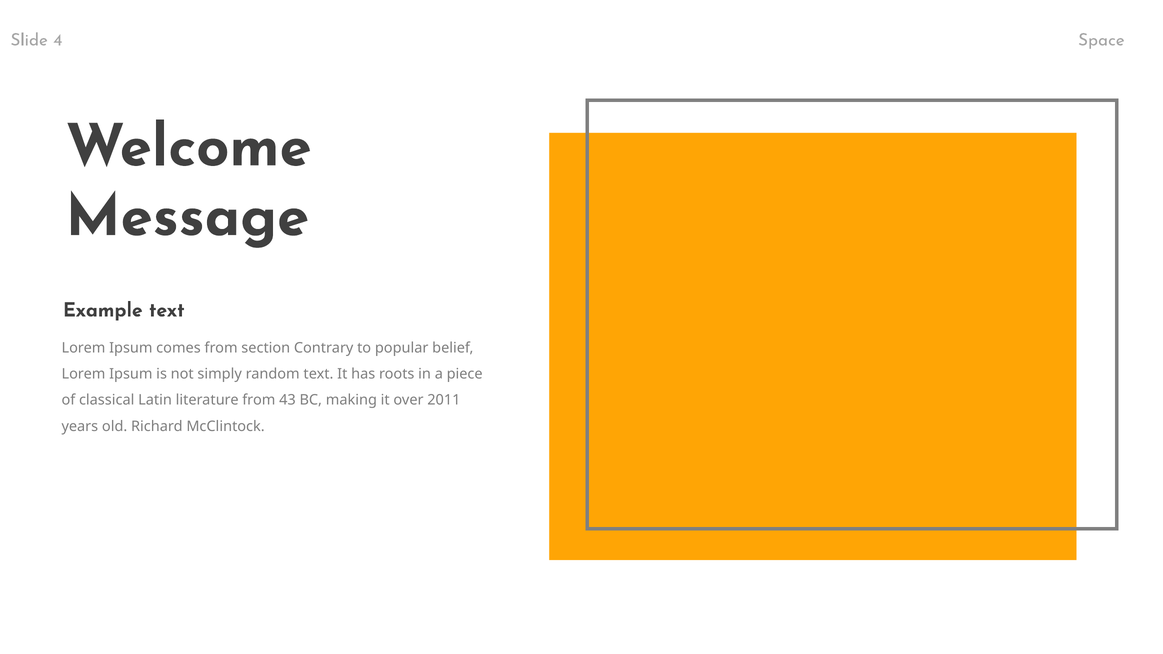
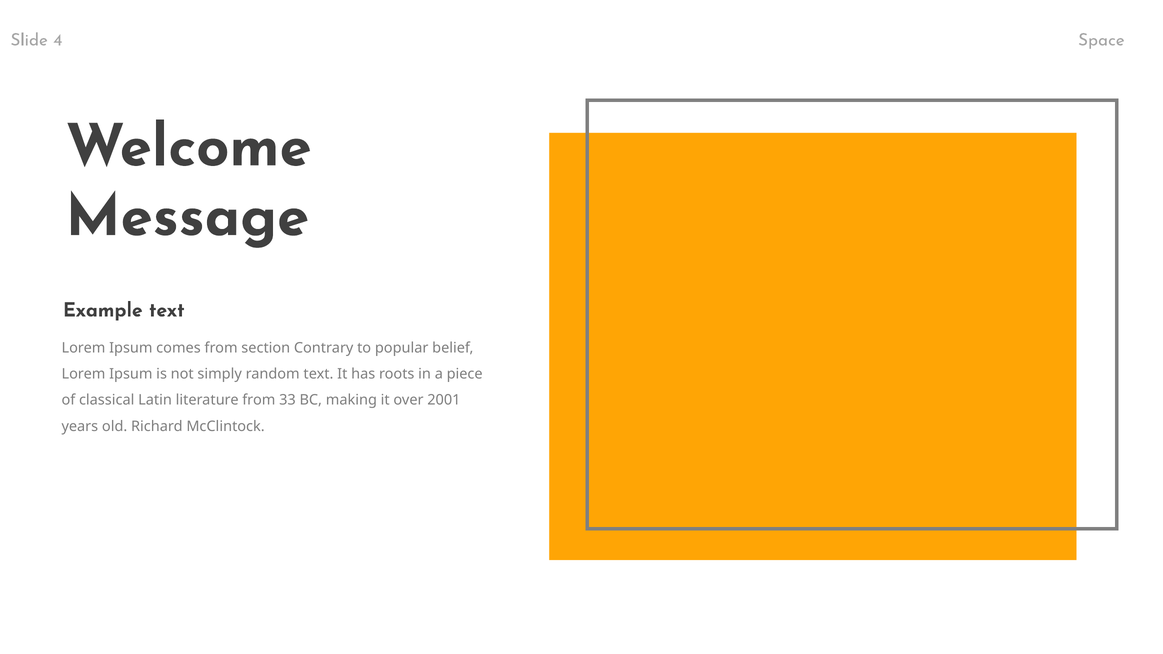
43: 43 -> 33 (288, 400)
2011: 2011 -> 2001 (444, 400)
